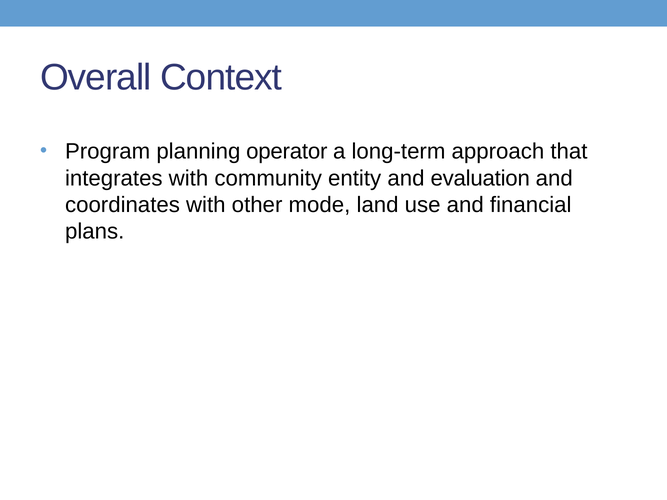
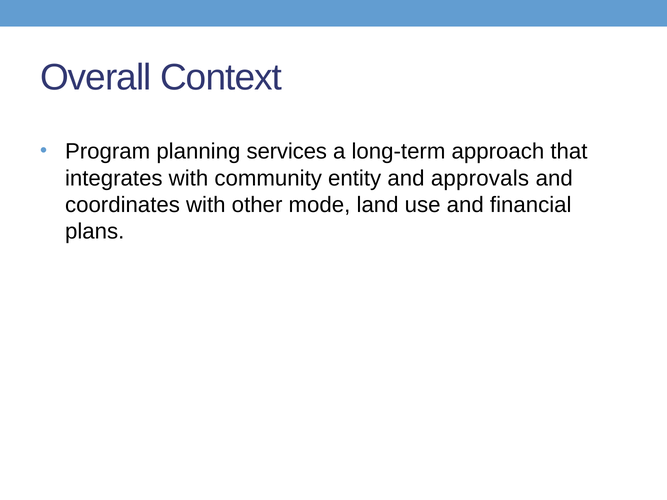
operator: operator -> services (287, 152)
evaluation: evaluation -> approvals (480, 178)
